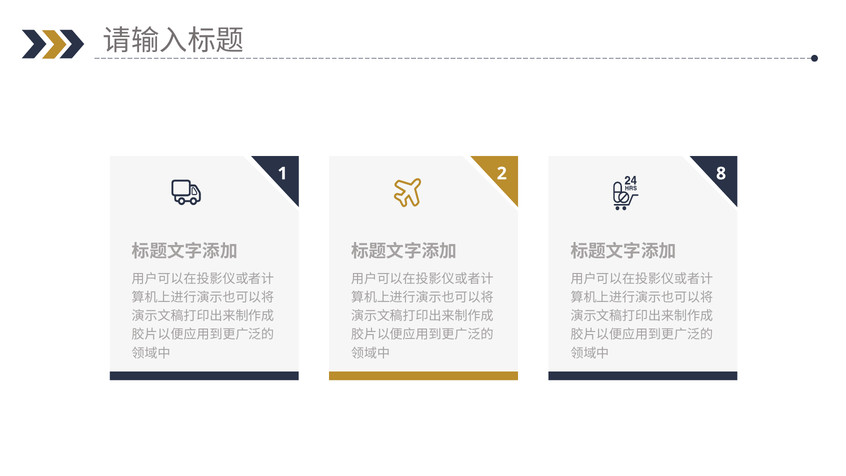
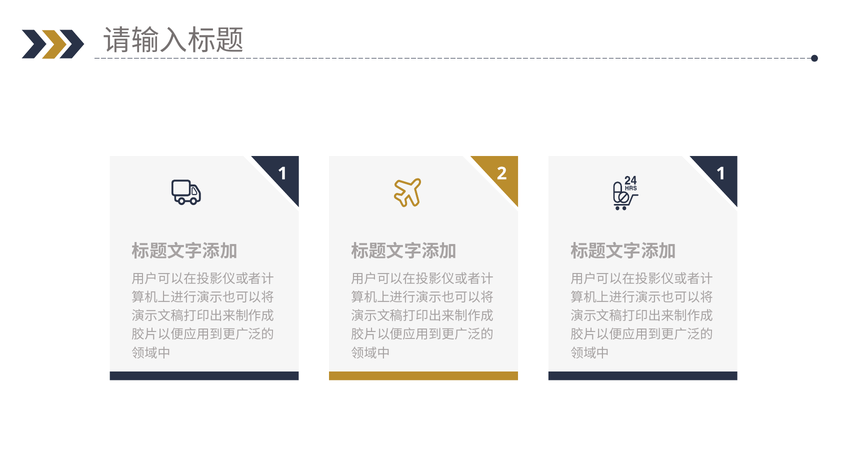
1 8: 8 -> 1 (721, 174)
